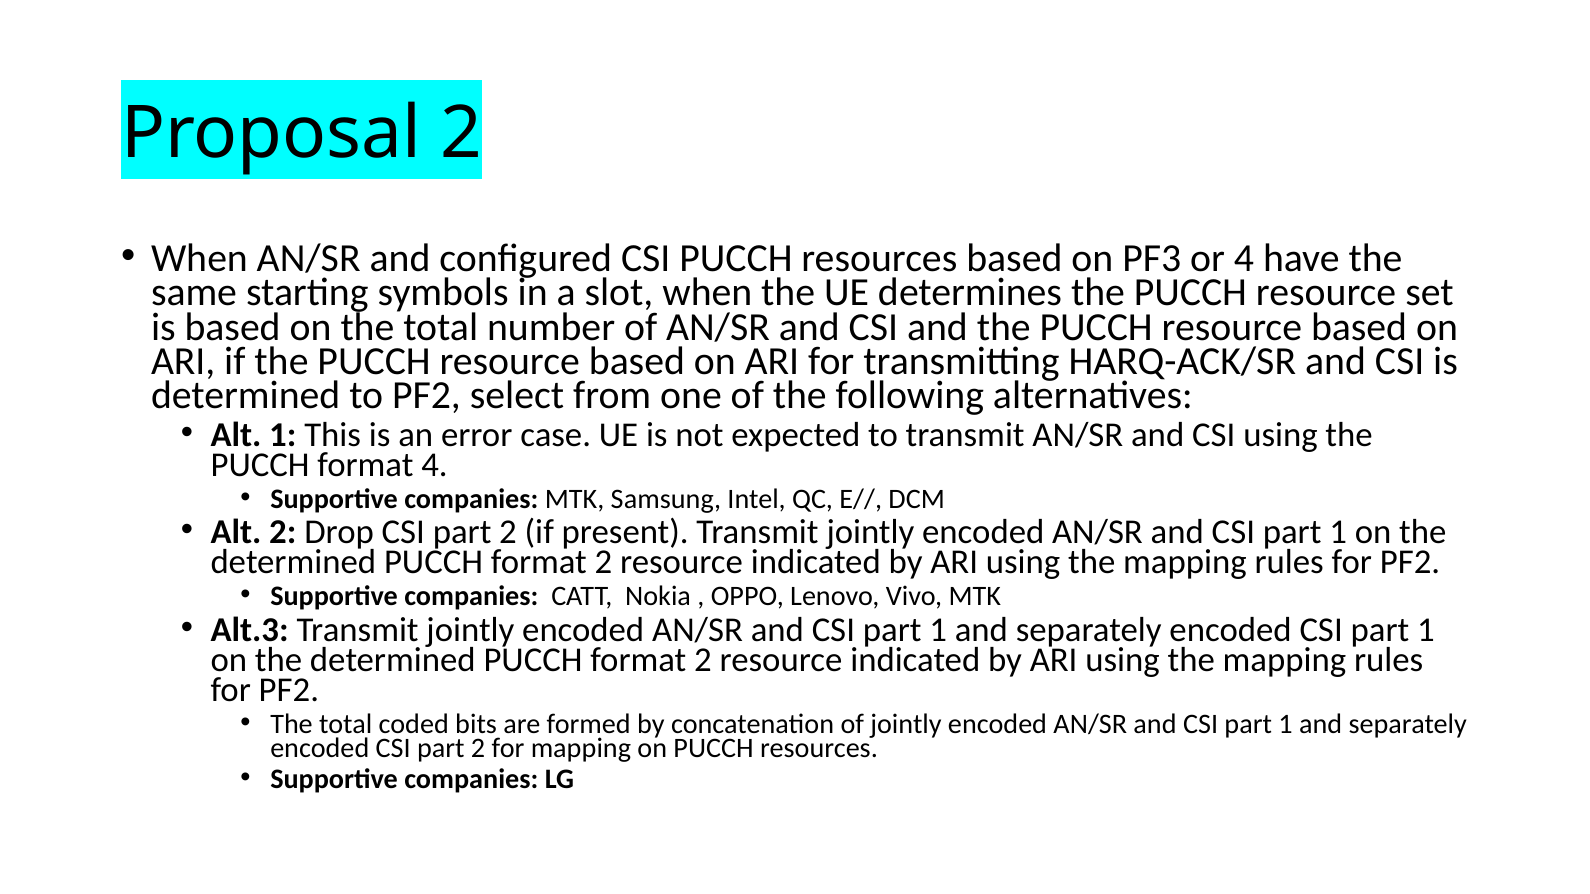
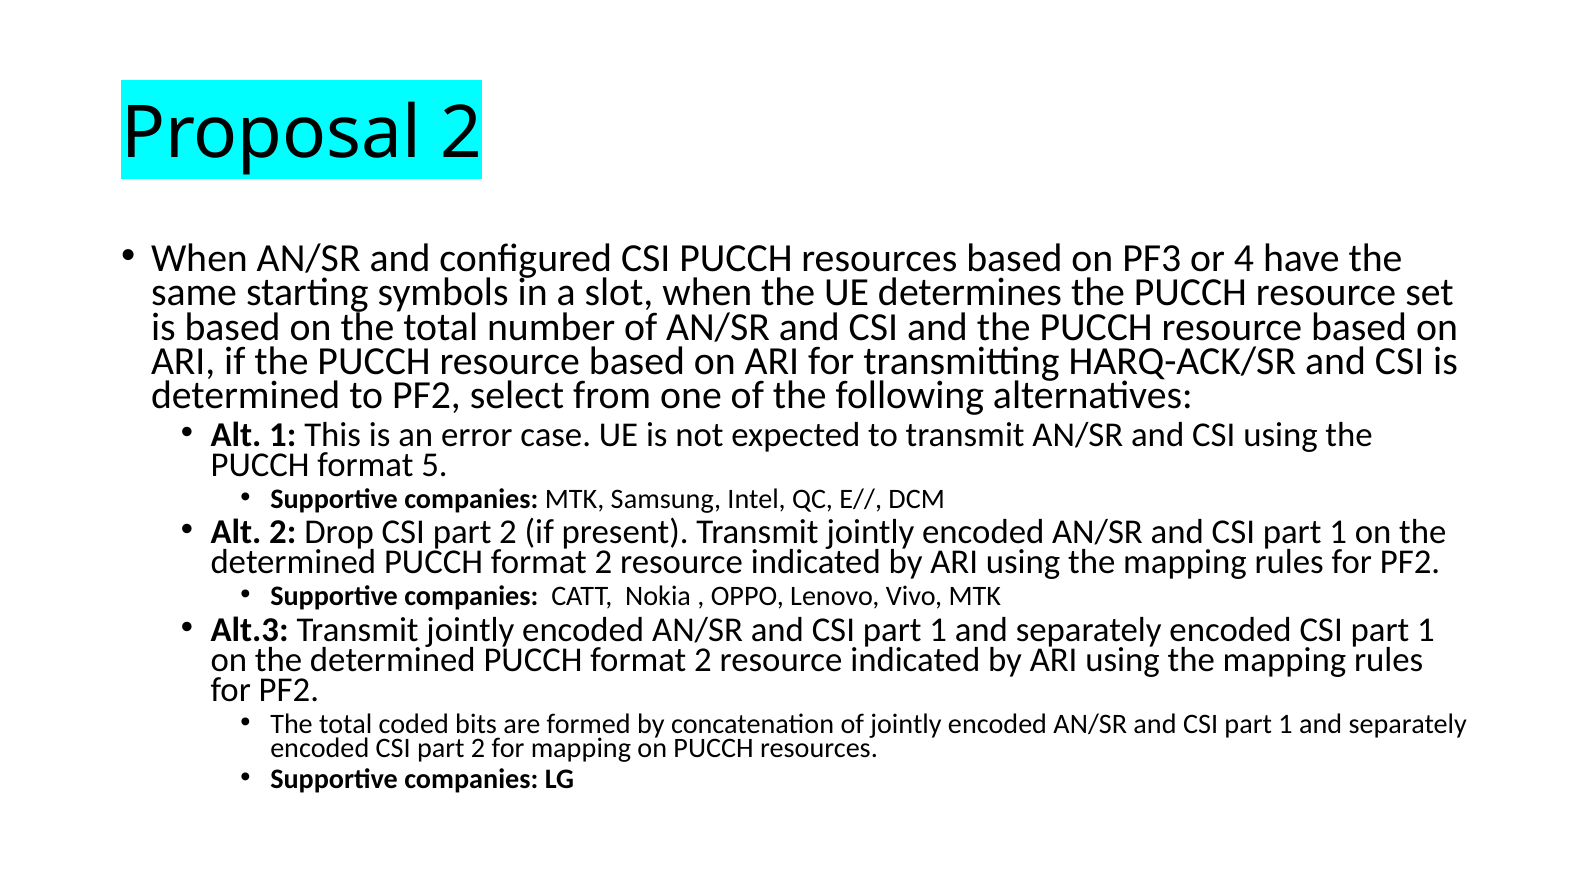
format 4: 4 -> 5 (435, 465)
